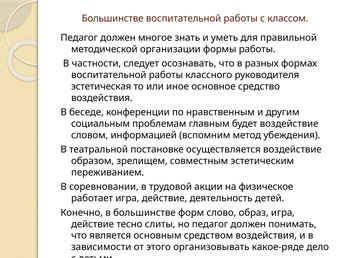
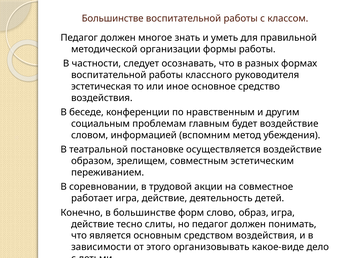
физическое: физическое -> совместное (266, 187)
какое-ряде: какое-ряде -> какое-виде (278, 247)
